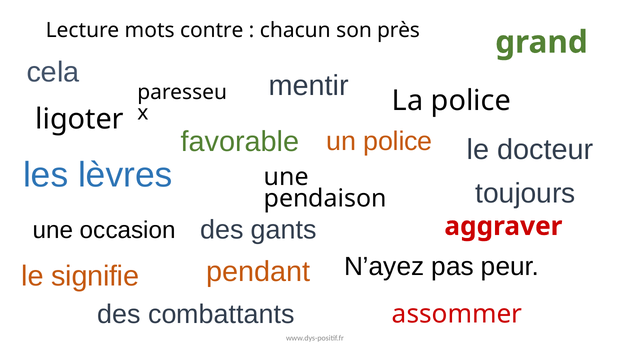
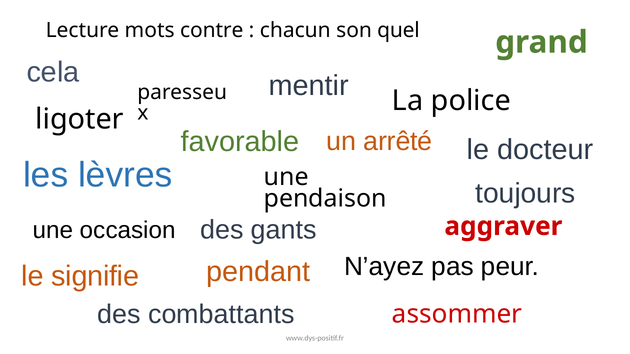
près: près -> quel (398, 31)
un police: police -> arrêté (398, 142)
